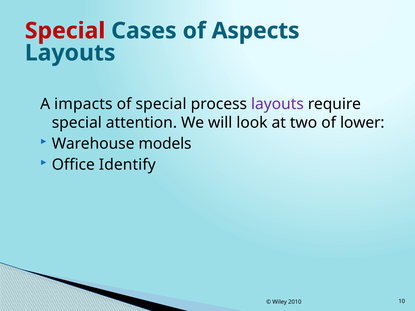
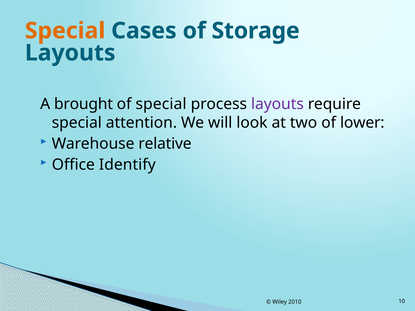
Special colour: red -> orange (65, 31)
Aspects: Aspects -> Storage (256, 31)
impacts: impacts -> brought (84, 104)
models: models -> relative (165, 144)
